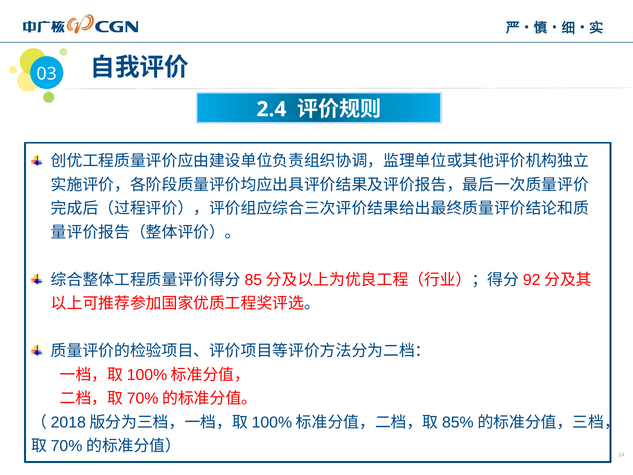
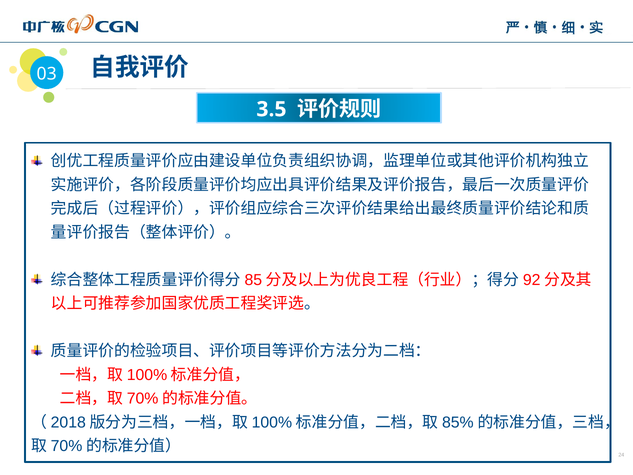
2.4: 2.4 -> 3.5 (271, 109)
